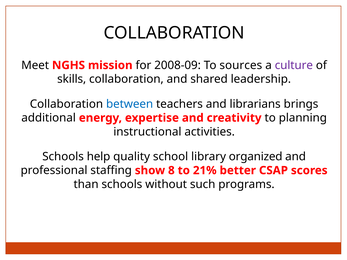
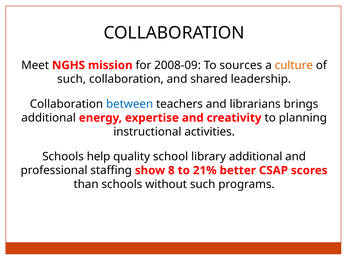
culture colour: purple -> orange (294, 65)
skills: skills -> such (72, 79)
library organized: organized -> additional (256, 157)
